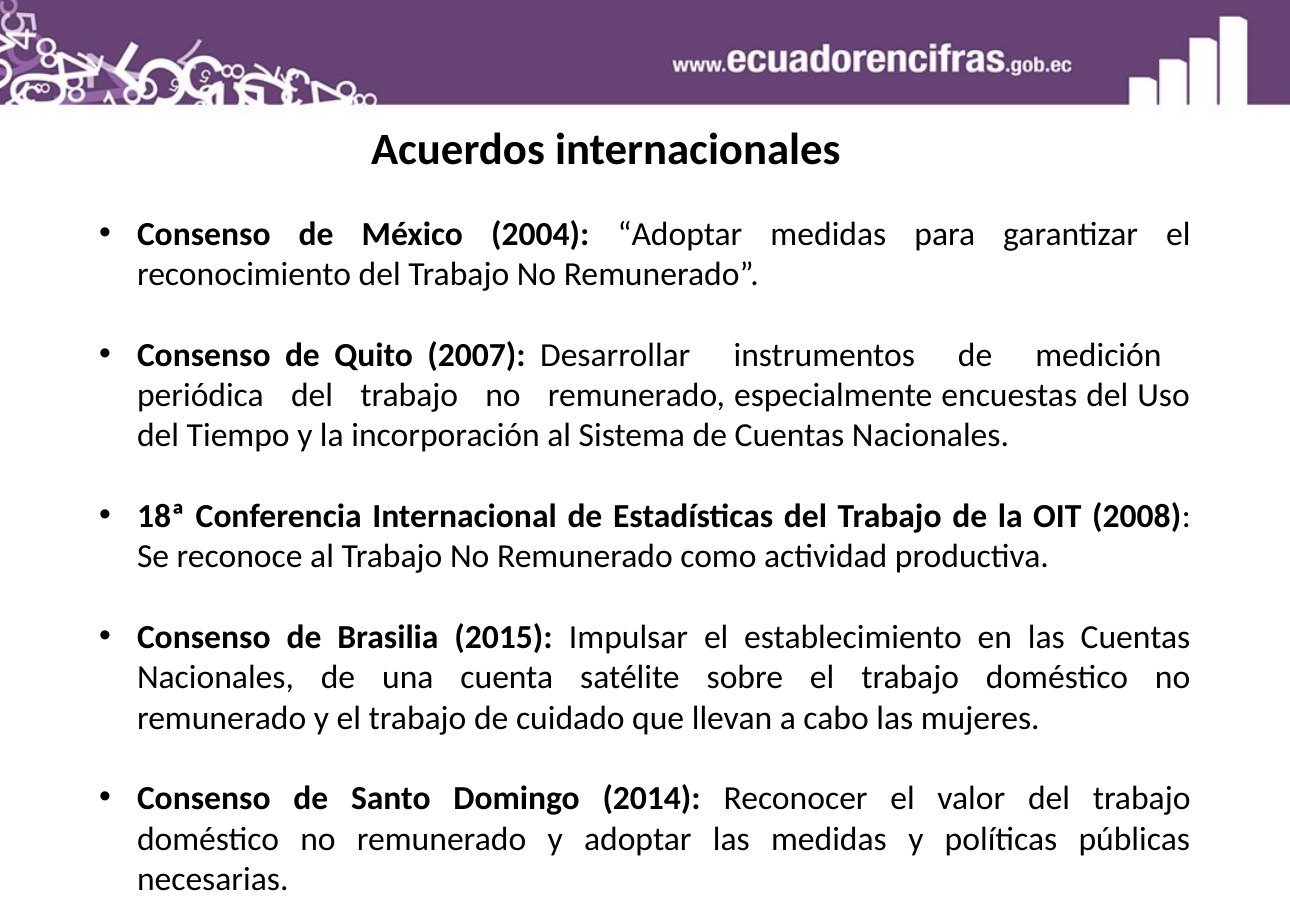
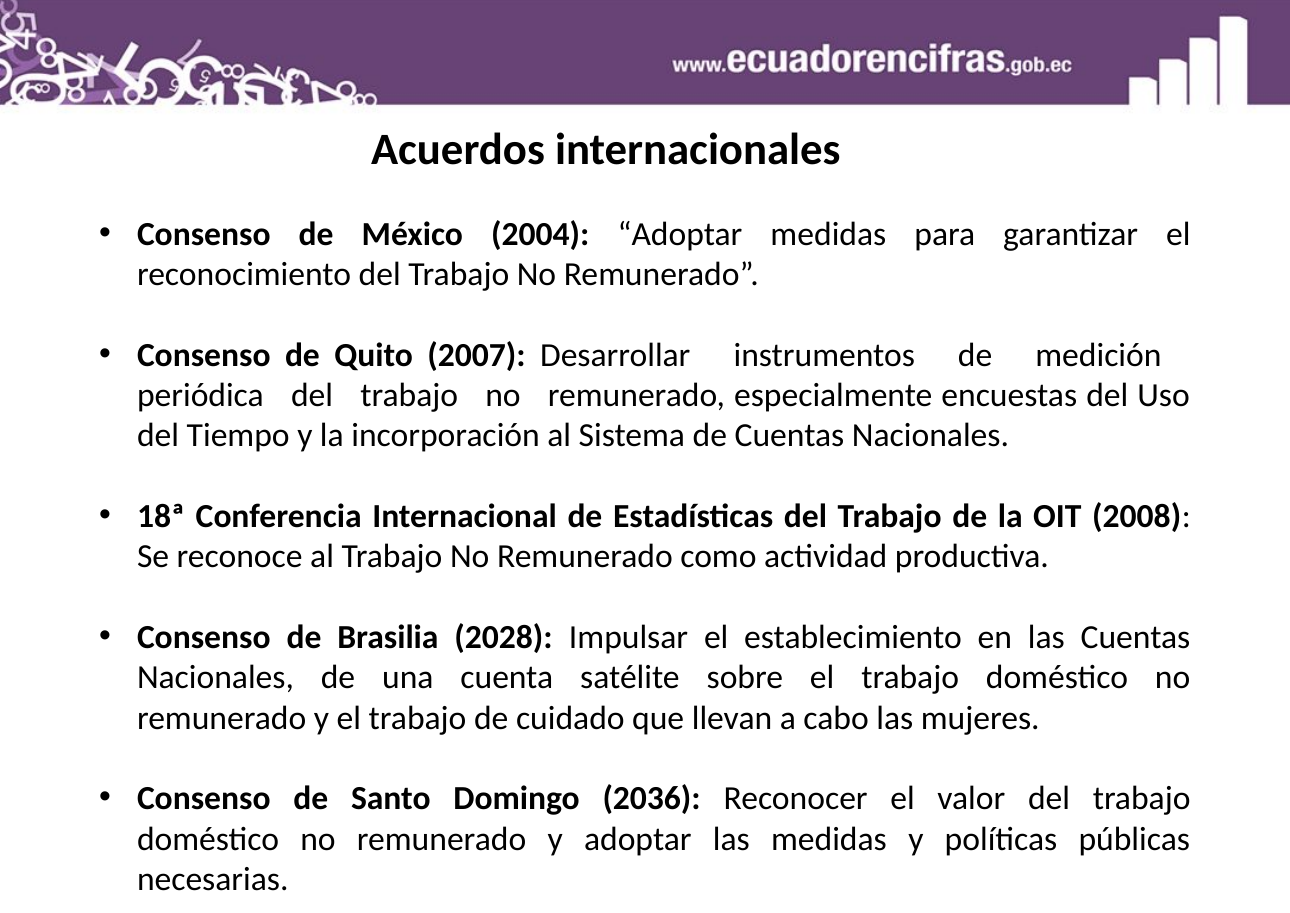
2015: 2015 -> 2028 (503, 637)
2014: 2014 -> 2036 (652, 799)
